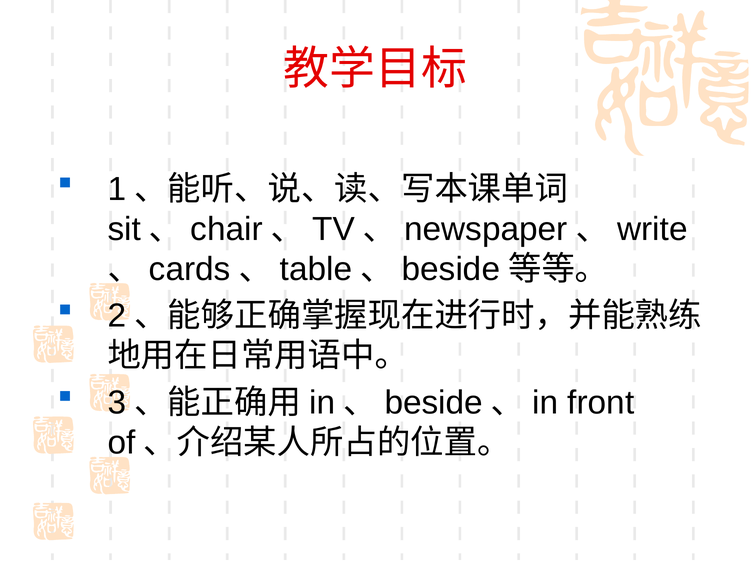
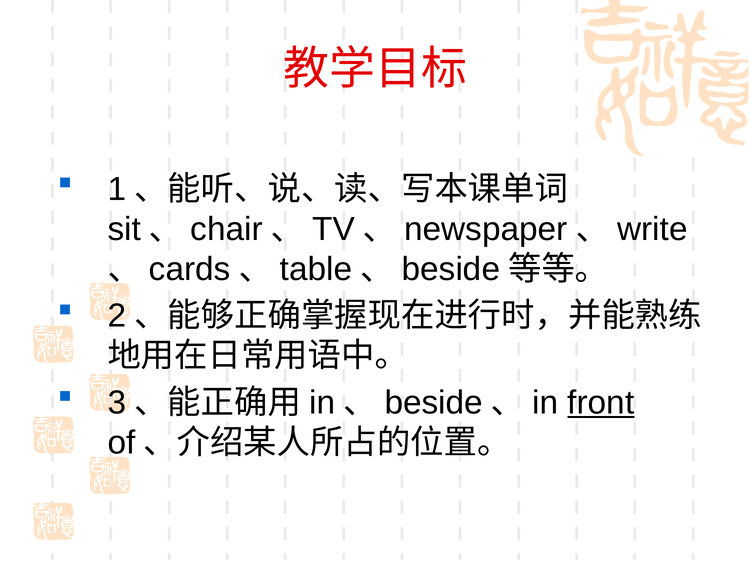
front underline: none -> present (601, 403)
